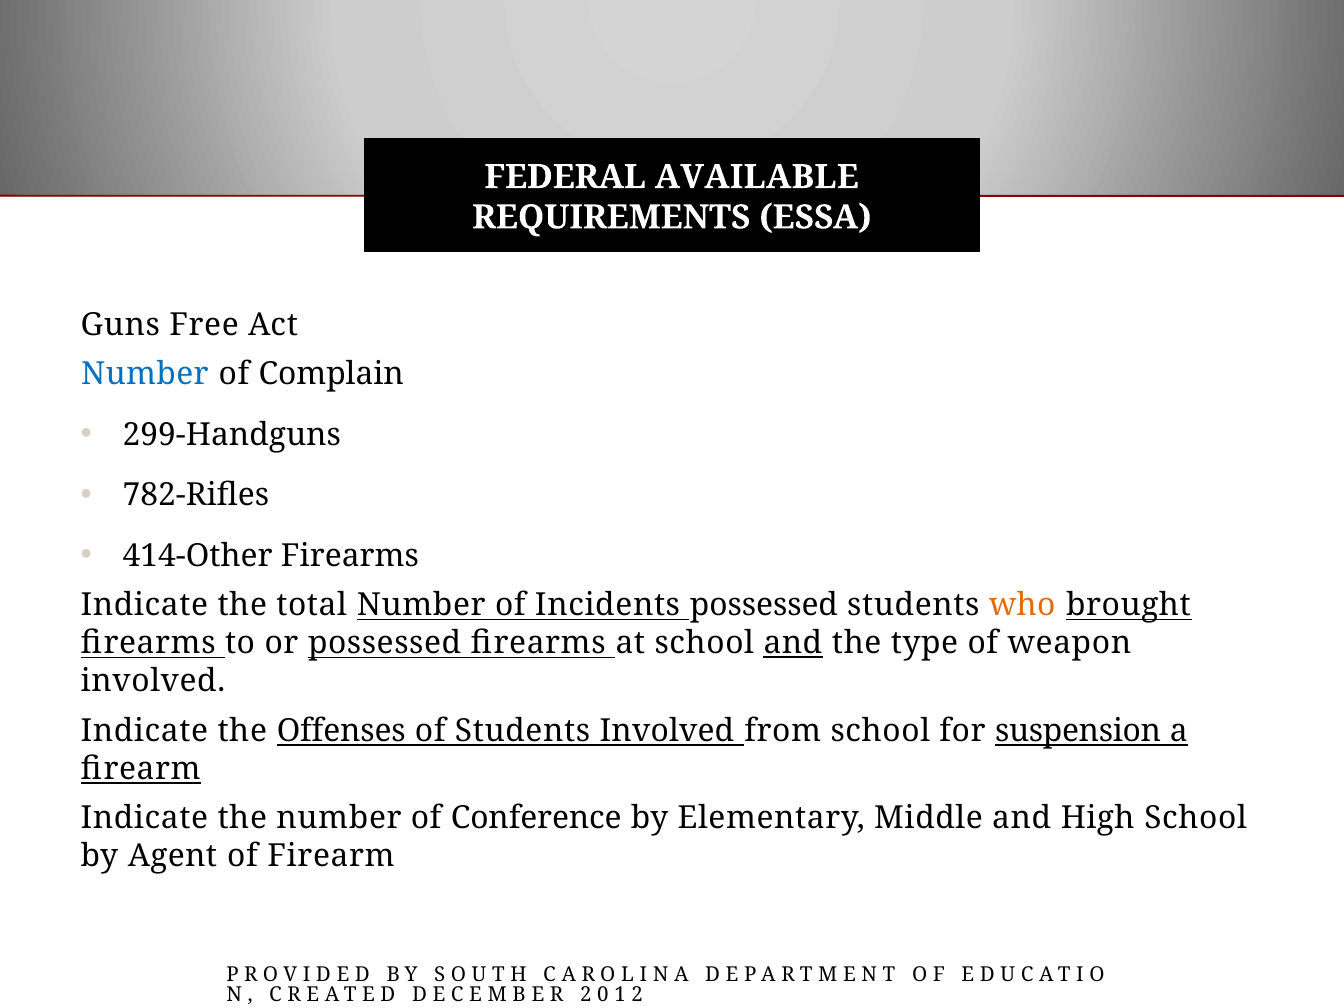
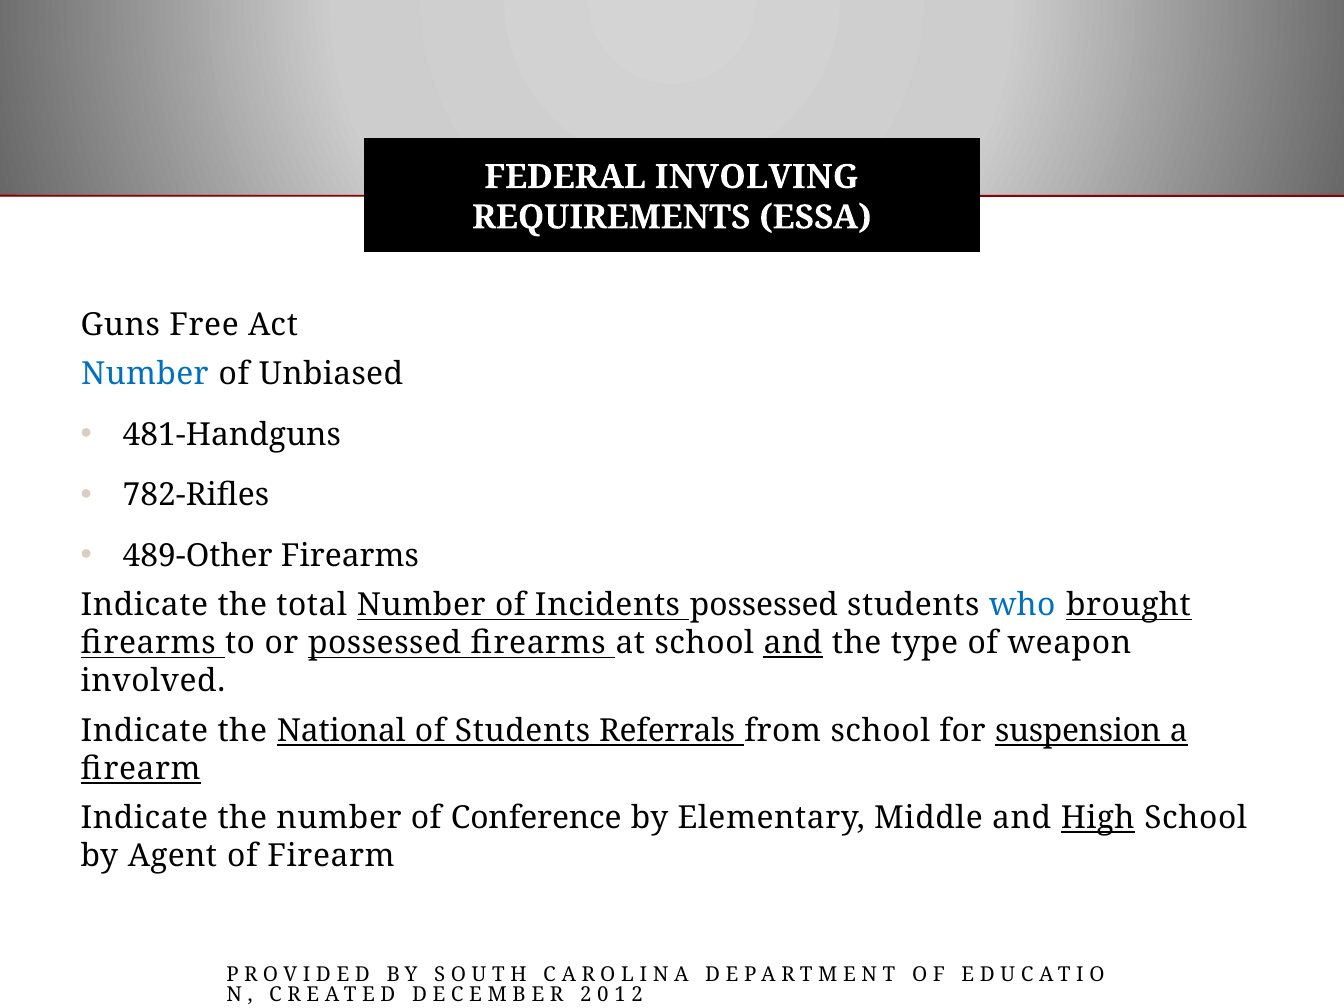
AVAILABLE: AVAILABLE -> INVOLVING (757, 177)
Complain: Complain -> Unbiased (331, 374)
299-Handguns: 299-Handguns -> 481-Handguns (232, 435)
414-Other: 414-Other -> 489-Other (198, 556)
who colour: orange -> blue (1022, 605)
Offenses: Offenses -> National (341, 731)
Students Involved: Involved -> Referrals (667, 731)
High underline: none -> present (1098, 818)
